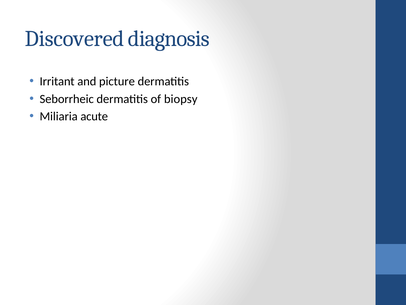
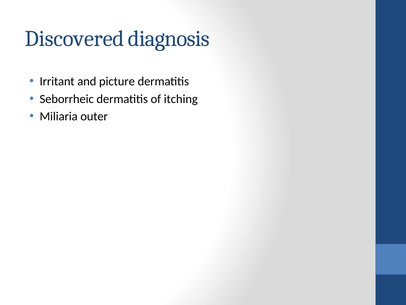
biopsy: biopsy -> itching (181, 99)
acute: acute -> outer (94, 116)
